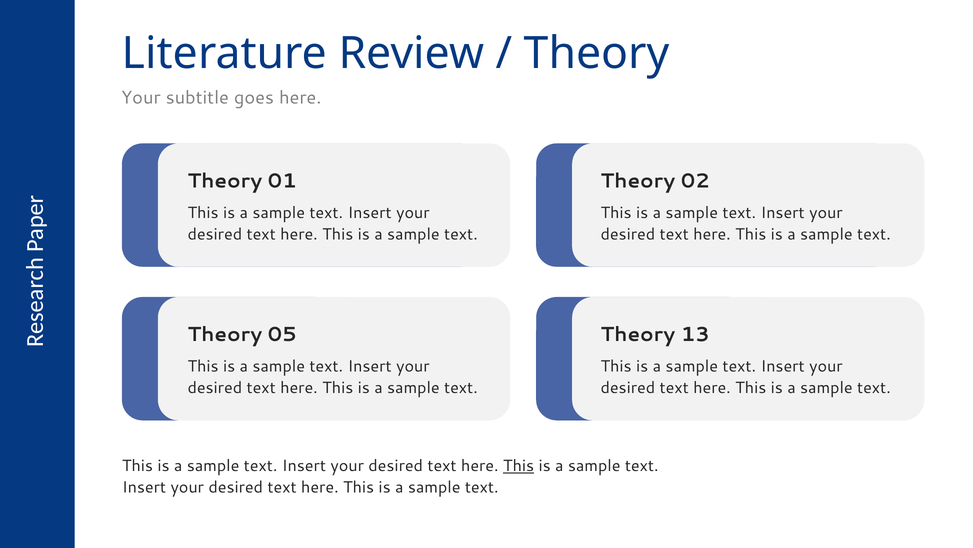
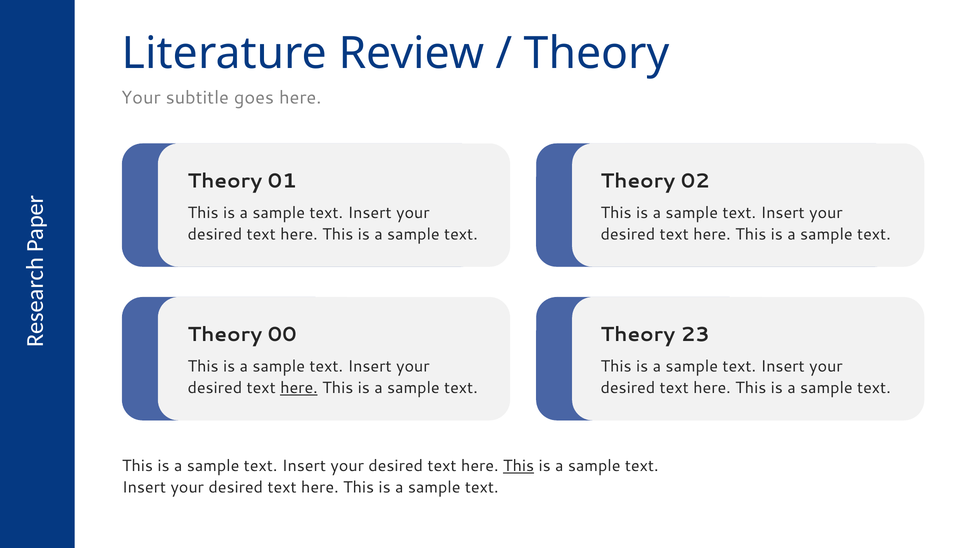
05: 05 -> 00 (282, 334)
13: 13 -> 23 (695, 334)
here underline: none -> present (299, 387)
